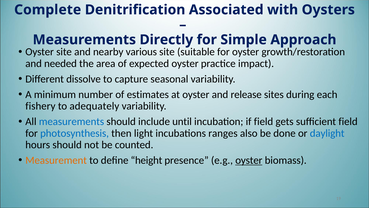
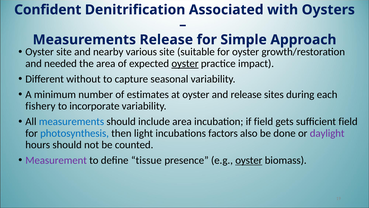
Complete: Complete -> Confident (48, 10)
Measurements Directly: Directly -> Release (166, 40)
oyster underline: none -> present (185, 63)
dissolve: dissolve -> without (83, 79)
adequately: adequately -> incorporate (94, 106)
include until: until -> area (182, 121)
ranges: ranges -> factors (223, 133)
daylight colour: blue -> purple (327, 133)
Measurement colour: orange -> purple (56, 160)
height: height -> tissue (146, 160)
